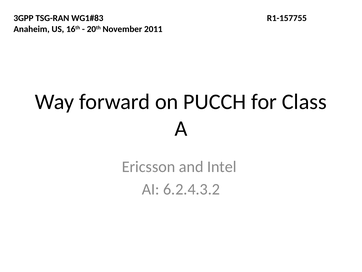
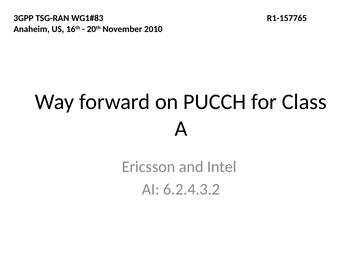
R1-157755: R1-157755 -> R1-157765 (287, 18)
2011: 2011 -> 2010 (153, 29)
